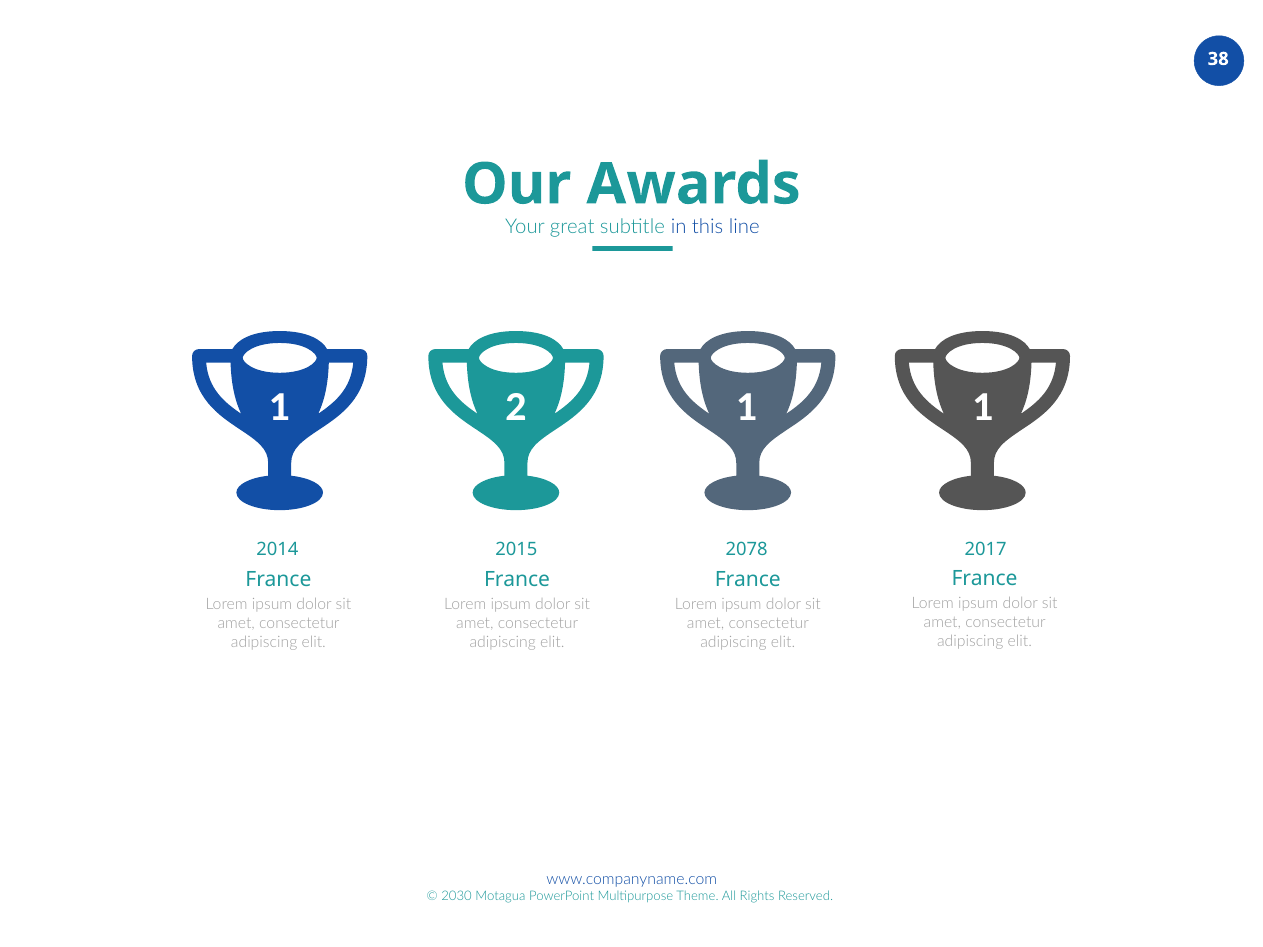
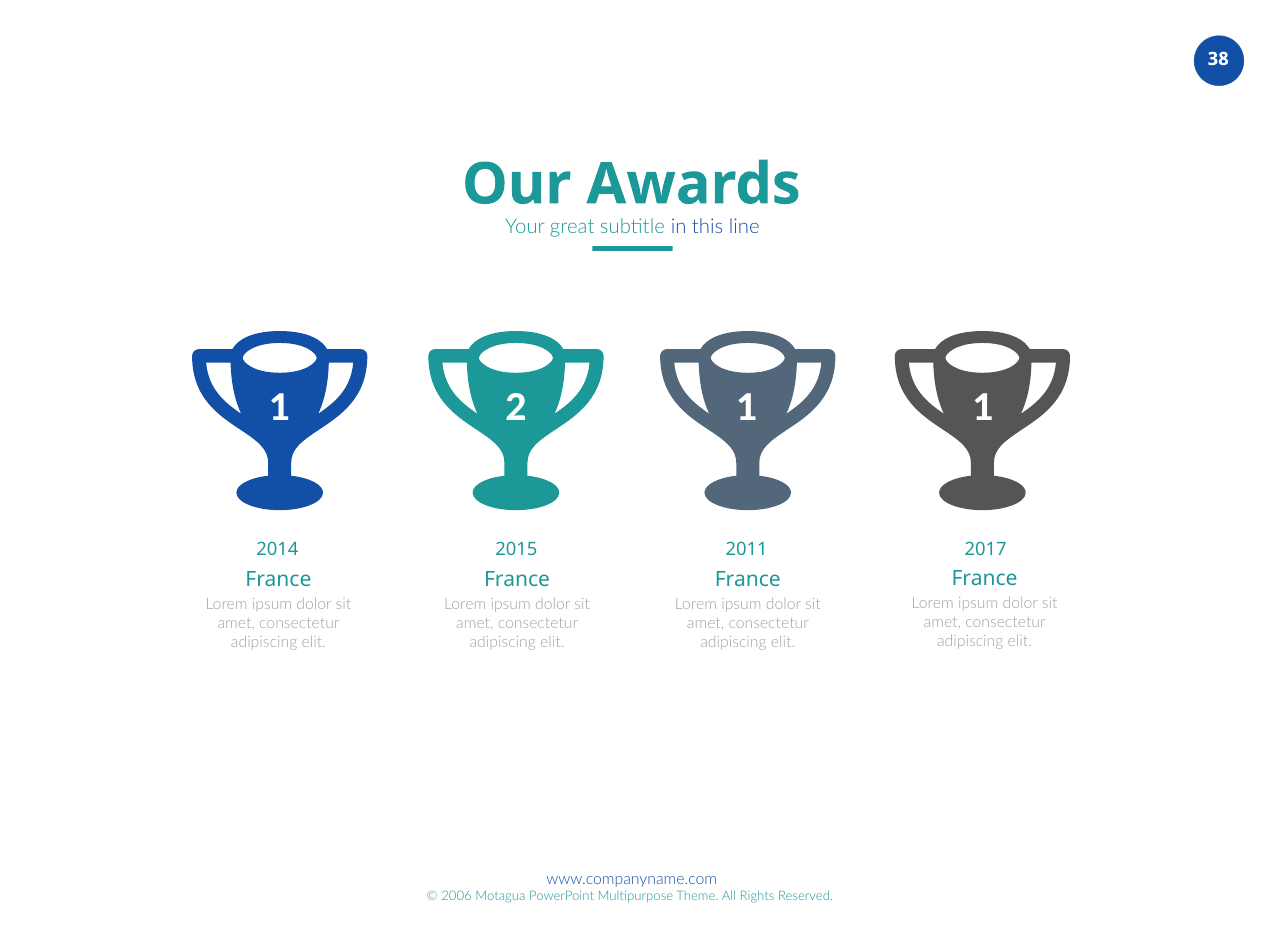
2078: 2078 -> 2011 (747, 550)
2030: 2030 -> 2006 (457, 897)
